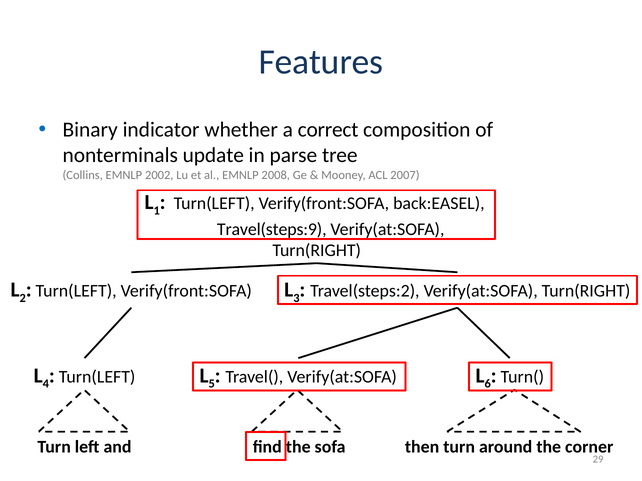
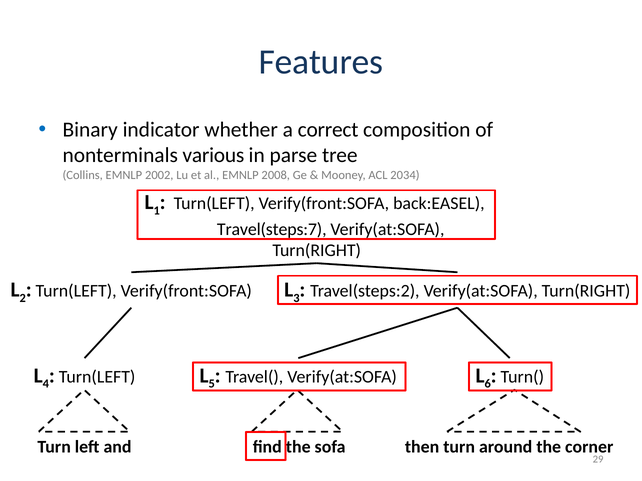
update: update -> various (213, 156)
2007: 2007 -> 2034 (405, 175)
Travel(steps:9: Travel(steps:9 -> Travel(steps:7 (272, 229)
